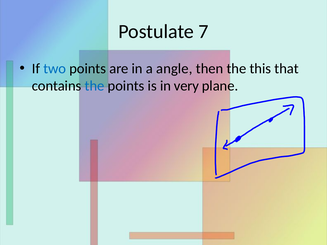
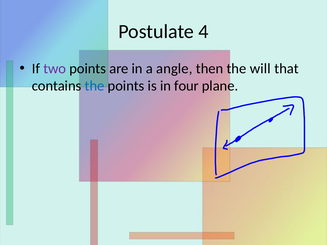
7: 7 -> 4 (204, 32)
two colour: blue -> purple (55, 69)
this: this -> will (260, 69)
very: very -> four (186, 86)
